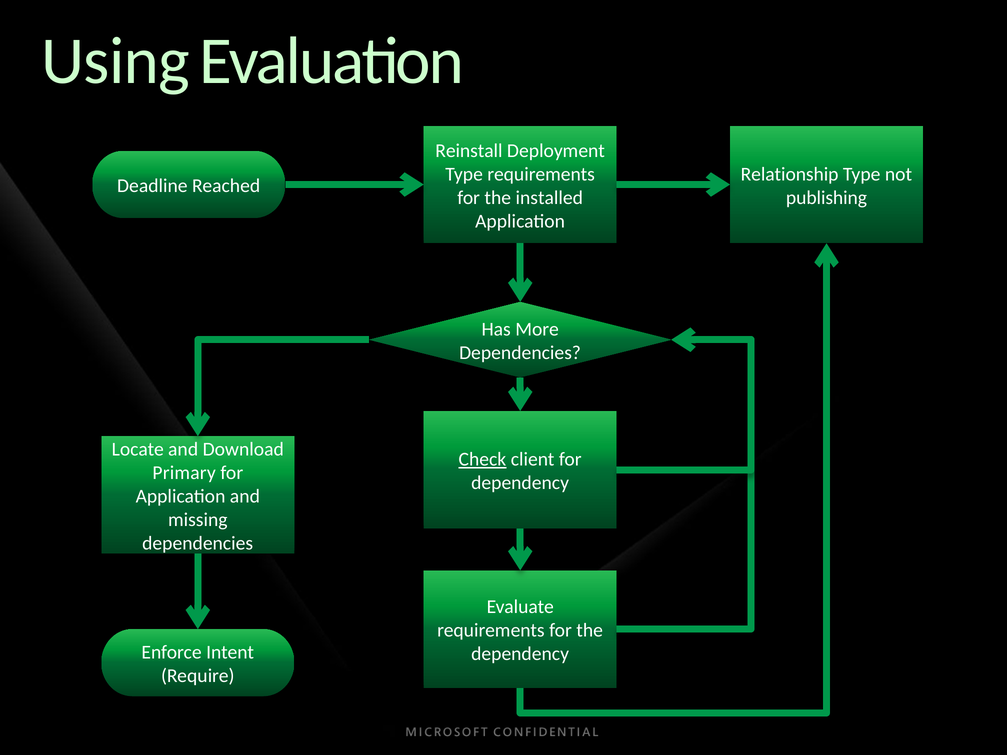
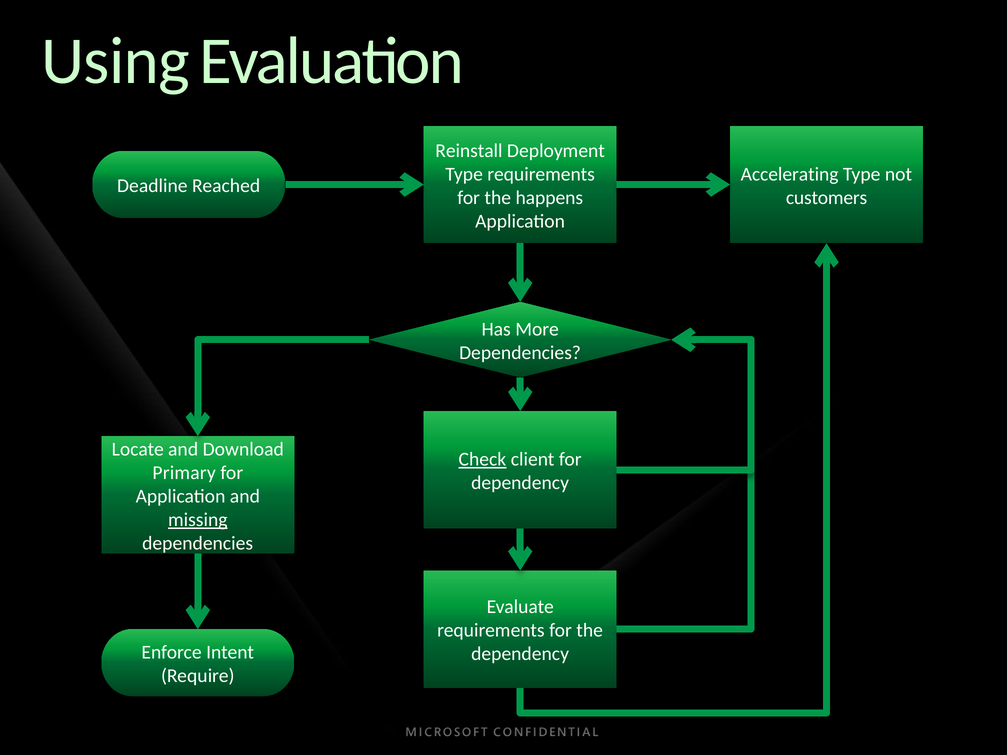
Relationship: Relationship -> Accelerating (790, 174)
installed: installed -> happens (549, 198)
publishing: publishing -> customers (827, 198)
missing underline: none -> present (198, 520)
